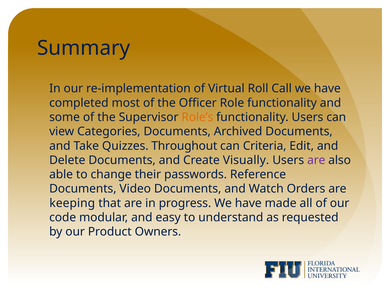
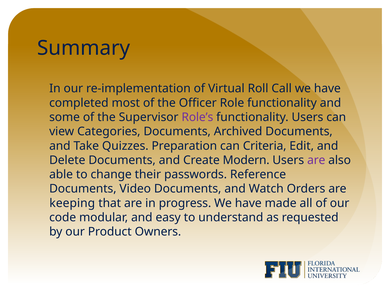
Role’s colour: orange -> purple (197, 117)
Throughout: Throughout -> Preparation (184, 146)
Visually: Visually -> Modern (246, 160)
